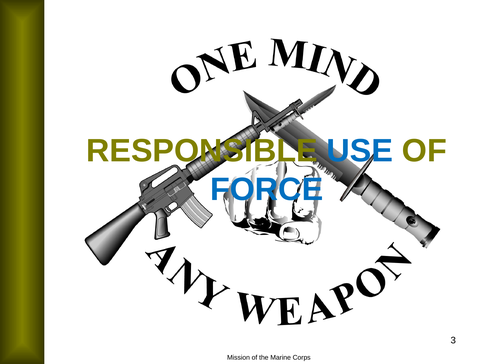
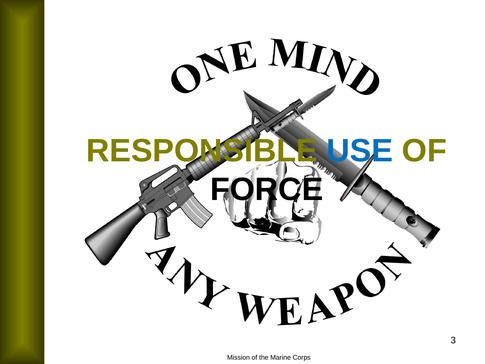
FORCE colour: blue -> black (267, 189)
